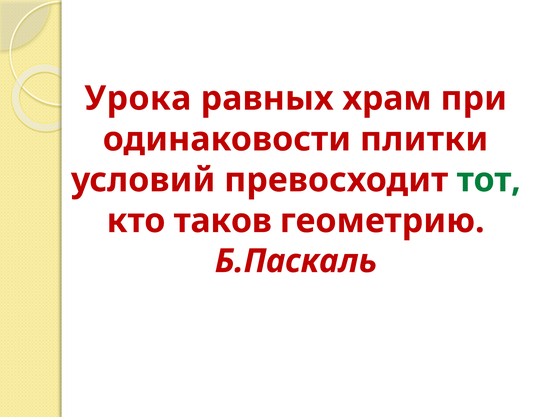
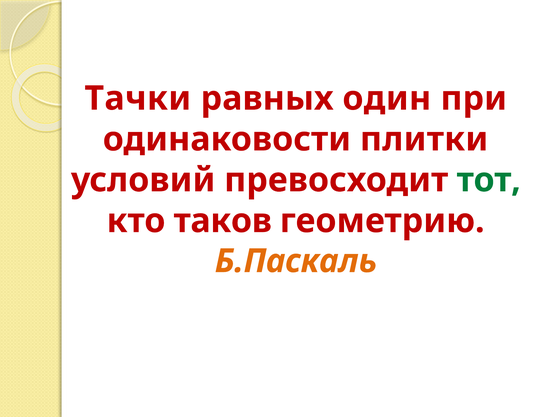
Урока: Урока -> Тачки (138, 98)
храм: храм -> один (387, 98)
Б.Паскаль colour: red -> orange (296, 261)
